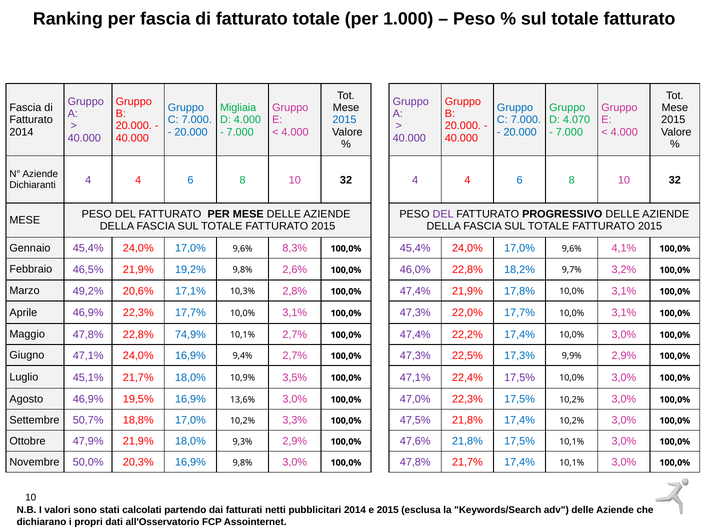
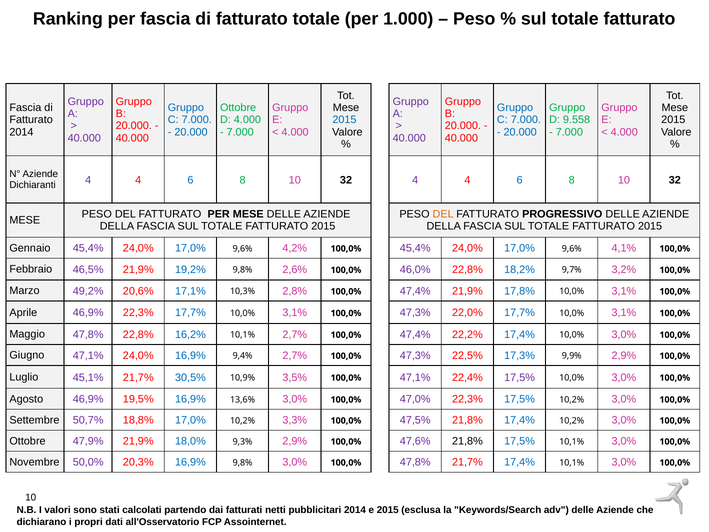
Migliaia: Migliaia -> Ottobre (238, 108)
4.070: 4.070 -> 9.558 (577, 120)
DEL colour: purple -> orange (443, 214)
8,3%: 8,3% -> 4,2% (295, 248)
74,9%: 74,9% -> 16,2% (190, 334)
21,7% 18,0%: 18,0% -> 30,5% (190, 377)
21,8% colour: blue -> black (467, 441)
